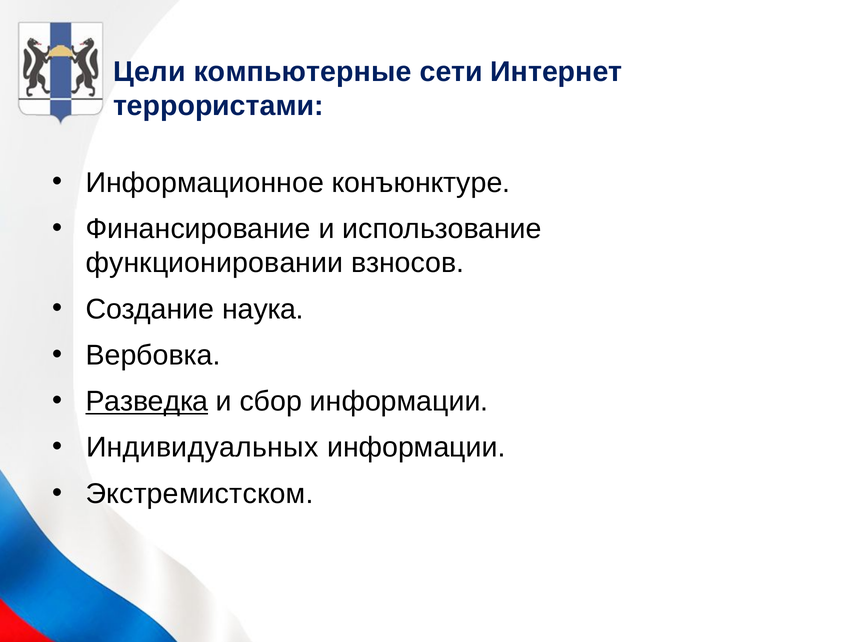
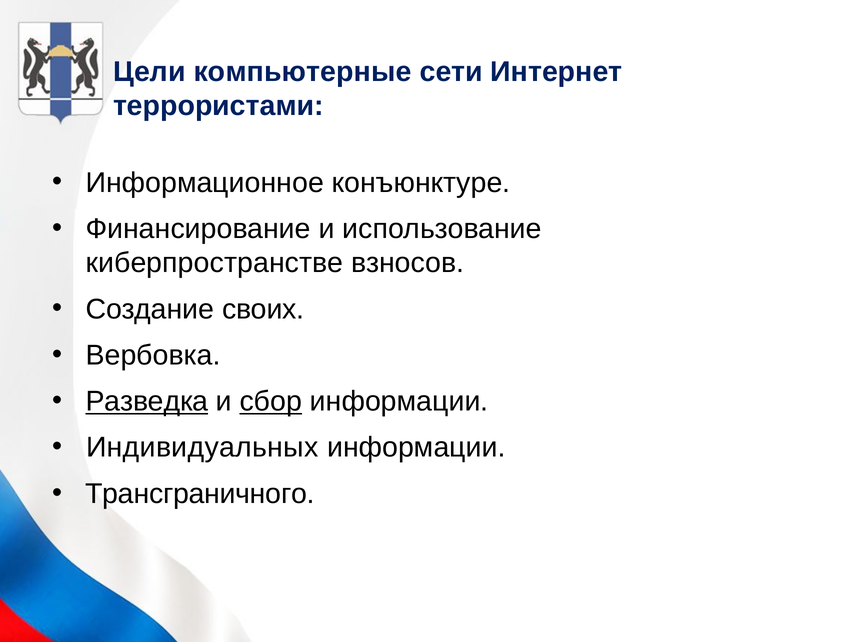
функционировании: функционировании -> киберпространстве (215, 263)
наука: наука -> своих (263, 309)
сбор underline: none -> present (271, 401)
Экстремистском: Экстремистском -> Трансграничного (200, 494)
